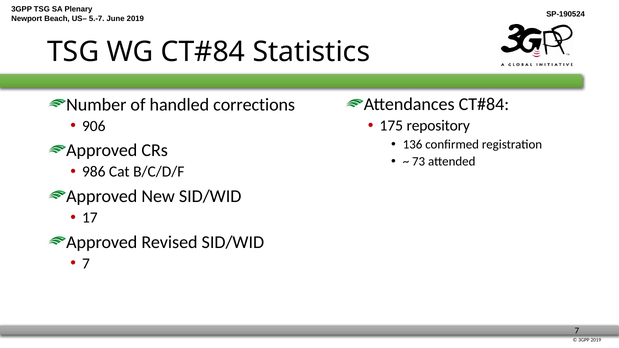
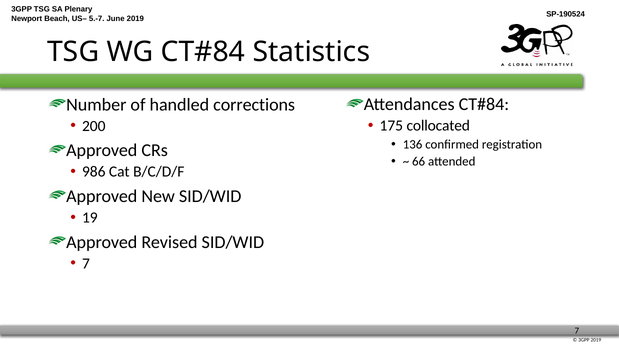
repository: repository -> collocated (438, 126)
906: 906 -> 200 (94, 126)
73: 73 -> 66 (419, 162)
17: 17 -> 19 (90, 218)
